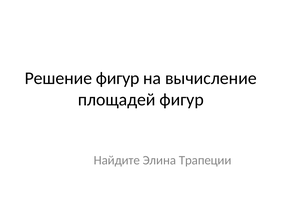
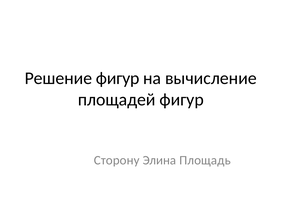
Найдите: Найдите -> Сторону (117, 160)
Трапеции: Трапеции -> Площадь (205, 160)
